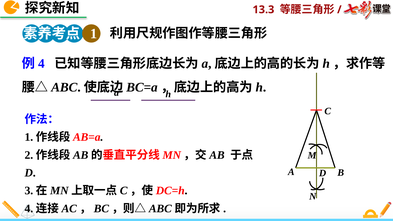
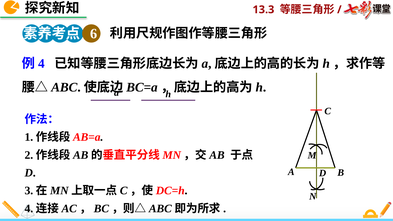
1: 1 -> 6 (94, 34)
